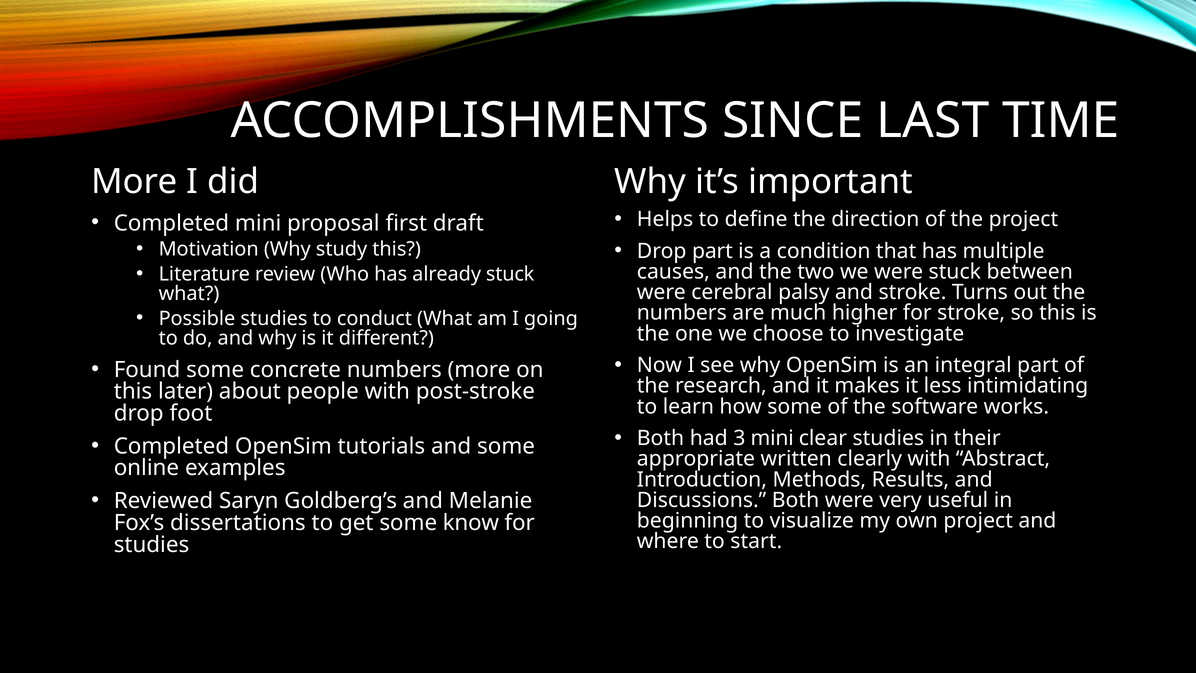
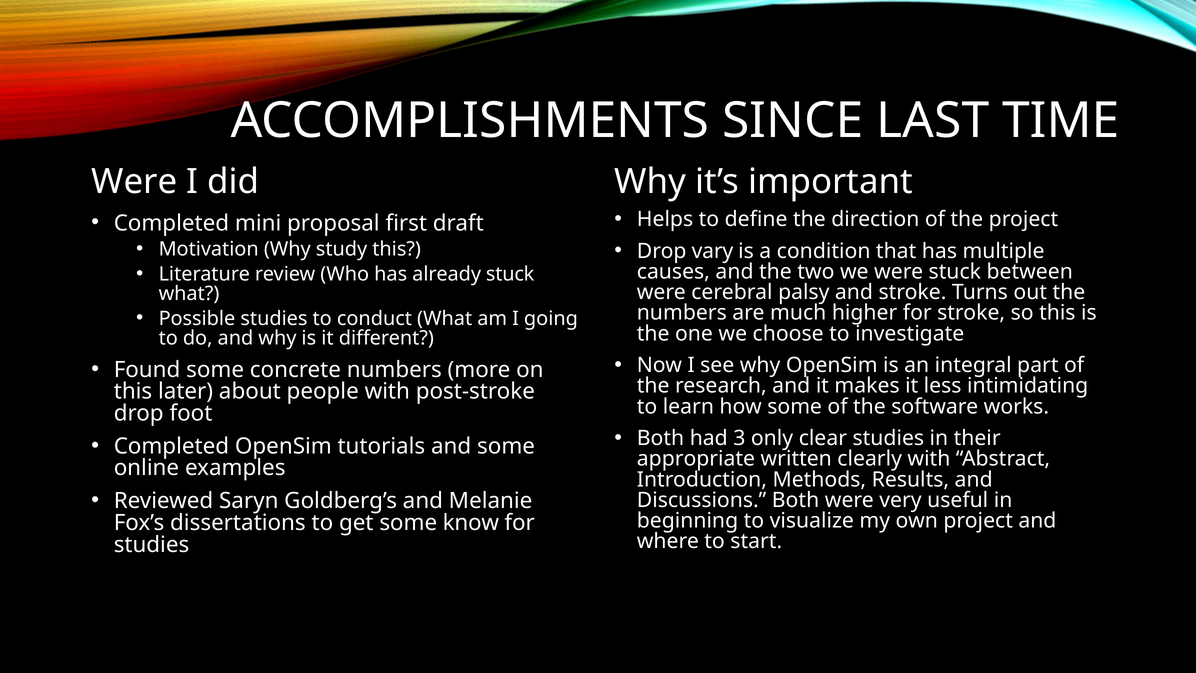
More: More -> Were (134, 182)
Drop part: part -> vary (712, 251)
3 mini: mini -> only (772, 438)
